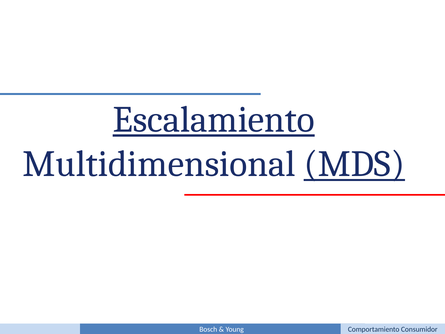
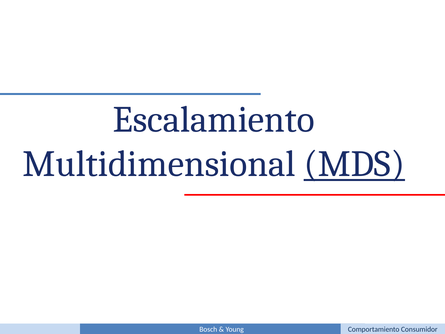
Escalamiento underline: present -> none (214, 119)
